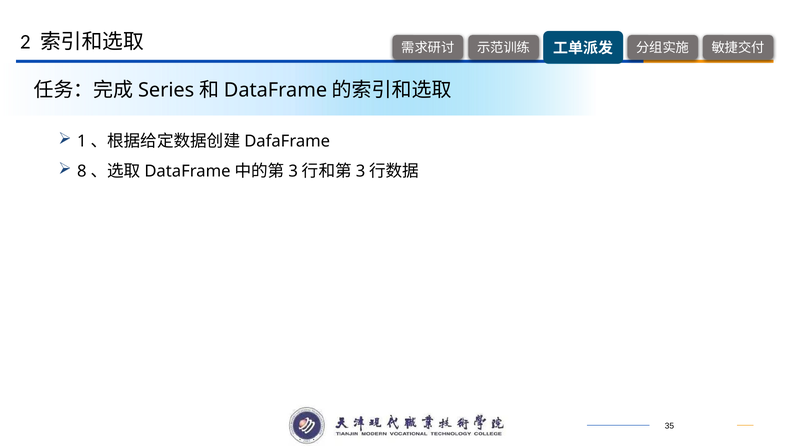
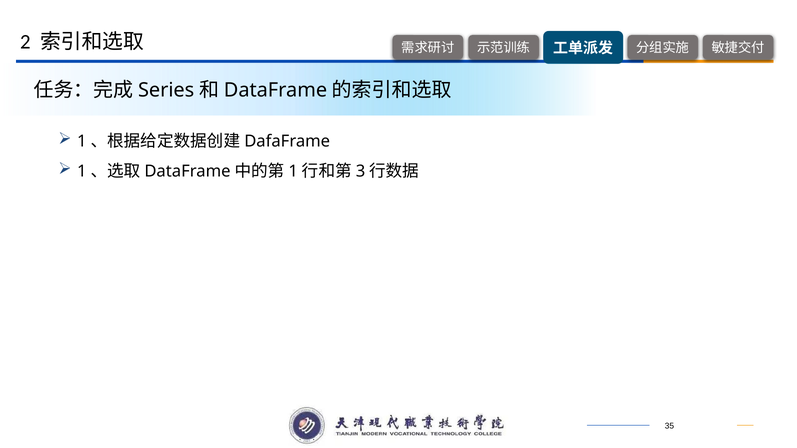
8: 8 -> 1 (82, 171)
3: 3 -> 1 (293, 171)
